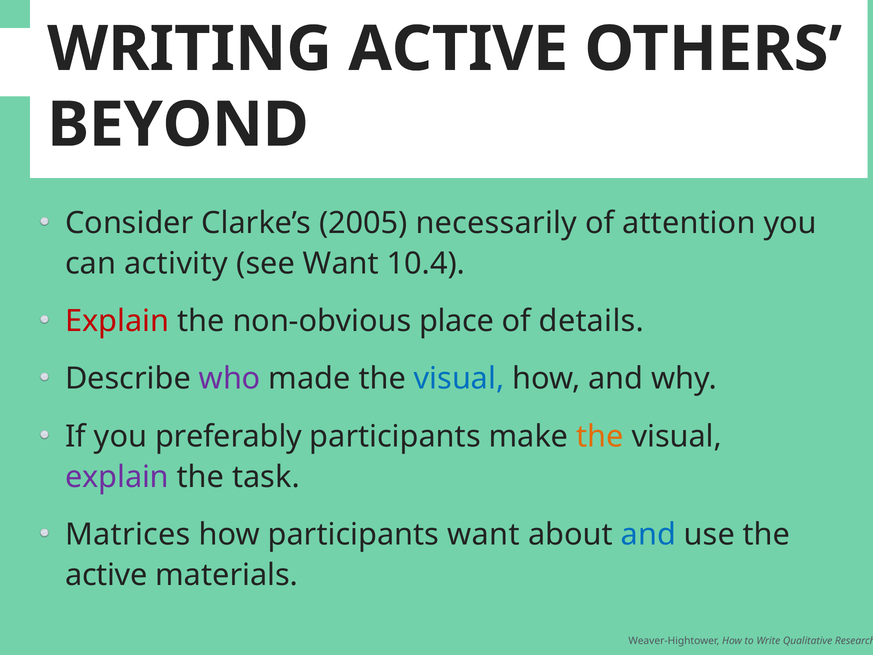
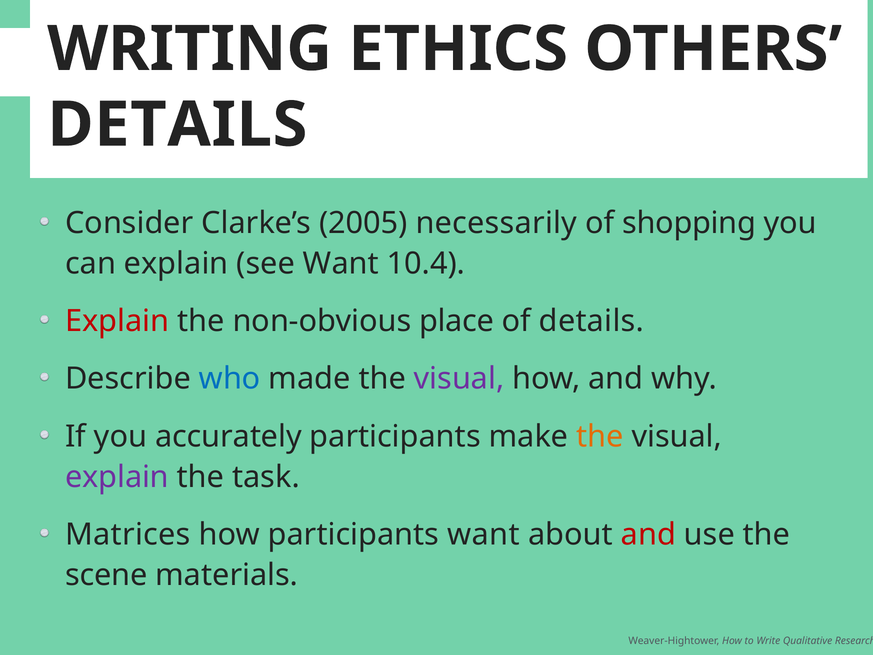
WRITING ACTIVE: ACTIVE -> ETHICS (458, 49)
BEYOND: BEYOND -> DETAILS (177, 125)
attention: attention -> shopping (689, 223)
can activity: activity -> explain (176, 264)
who colour: purple -> blue (230, 379)
visual colour: blue -> purple (459, 379)
preferably: preferably -> accurately (228, 436)
and colour: blue -> red (648, 534)
active: active -> scene (106, 575)
